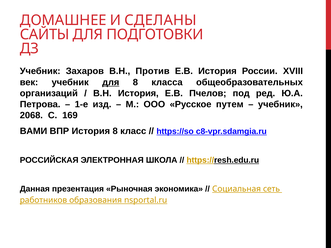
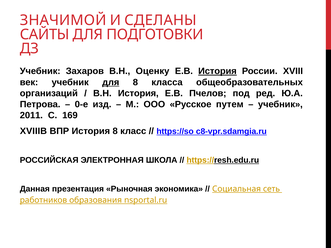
ДОМАШНЕЕ: ДОМАШНЕЕ -> ЗНАЧИМОЙ (63, 20)
Против: Против -> Оценку (153, 71)
История underline: none -> present (217, 71)
1-е: 1-е -> 0-е (81, 104)
2068: 2068 -> 2011 (31, 115)
ВАМИ: ВАМИ -> XVIIIВ (33, 131)
